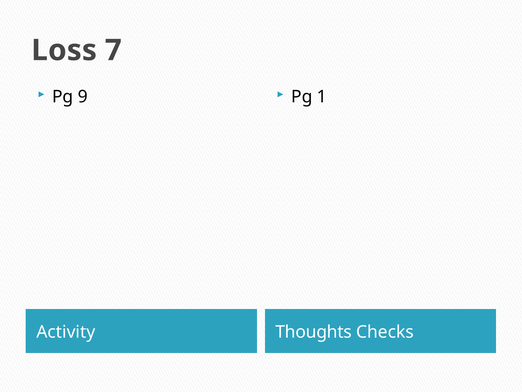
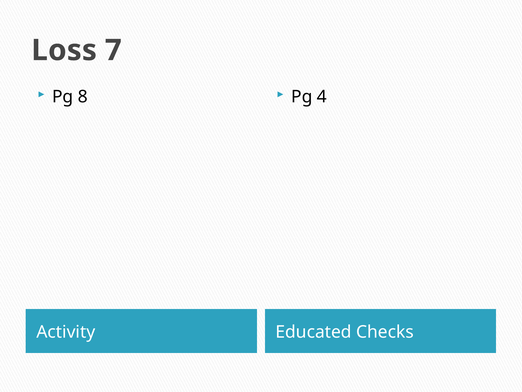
9: 9 -> 8 (83, 97)
1: 1 -> 4 (322, 97)
Thoughts: Thoughts -> Educated (314, 332)
